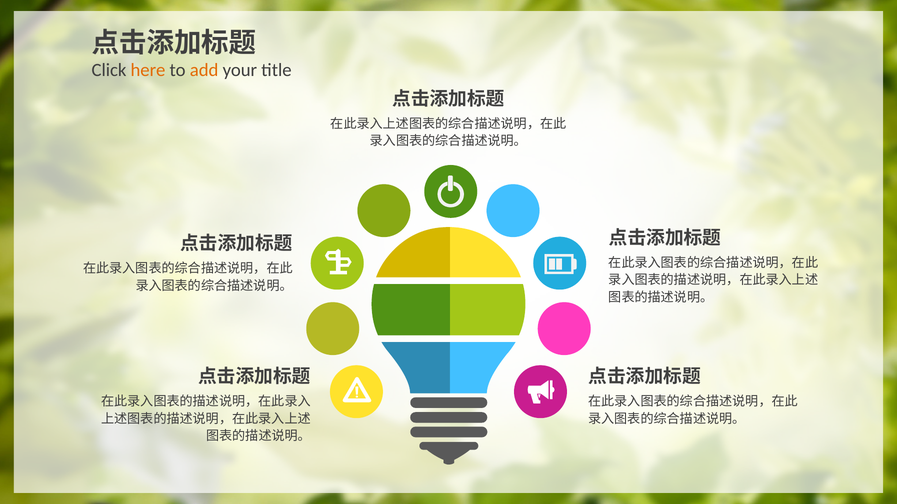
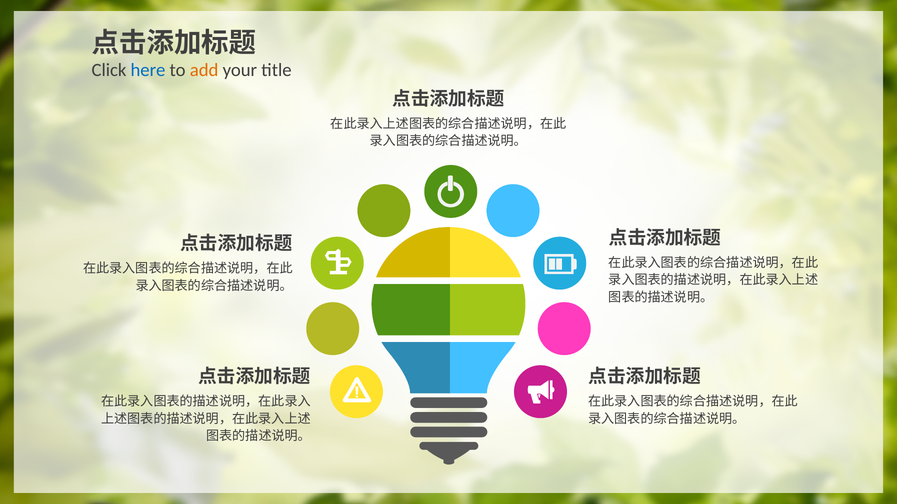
here colour: orange -> blue (148, 70)
